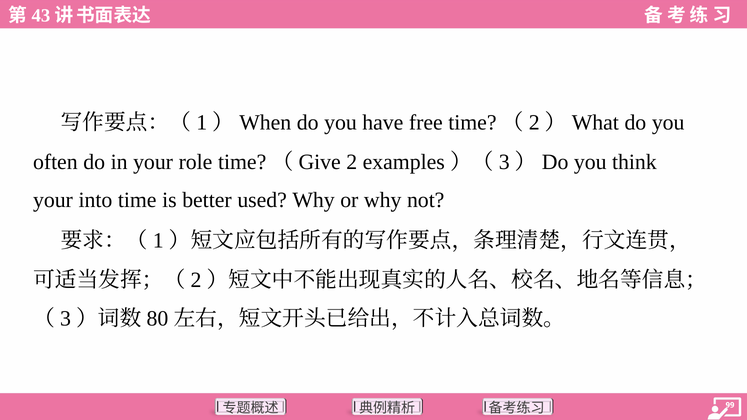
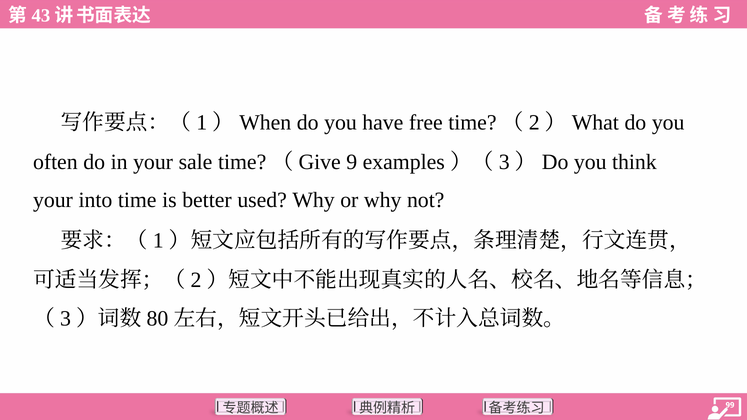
role: role -> sale (196, 162)
2: 2 -> 9 (352, 162)
